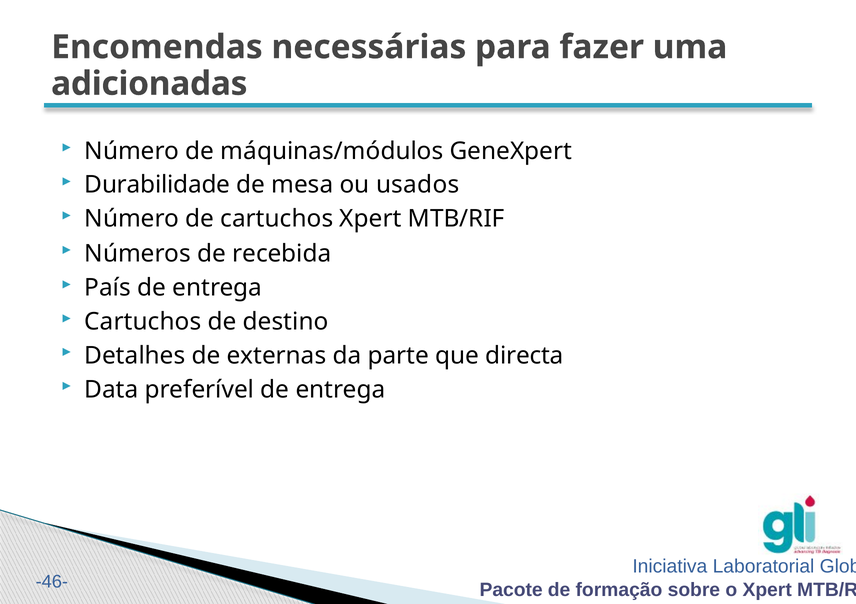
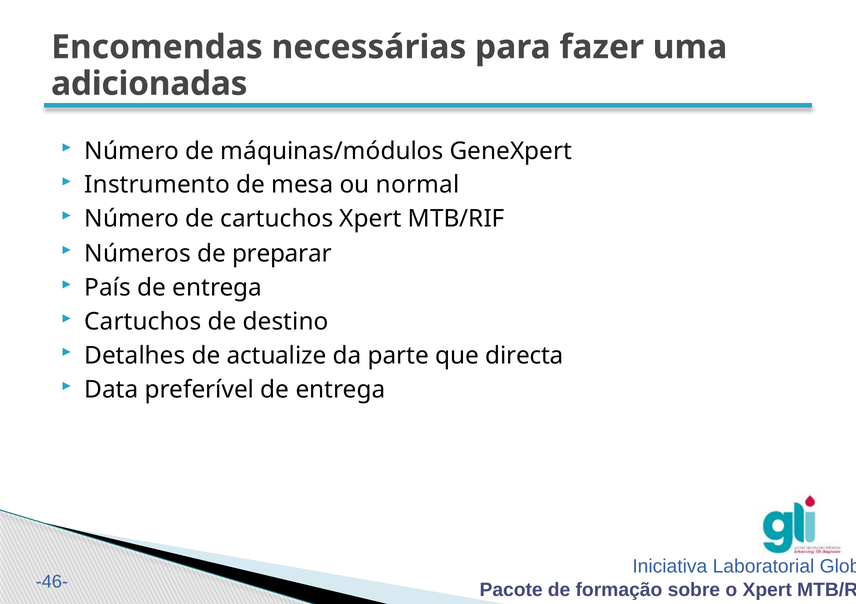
Durabilidade: Durabilidade -> Instrumento (157, 185)
usados: usados -> normal (418, 185)
recebida: recebida -> preparar (282, 254)
externas: externas -> actualize (277, 356)
